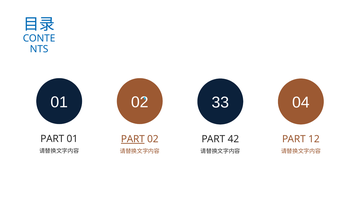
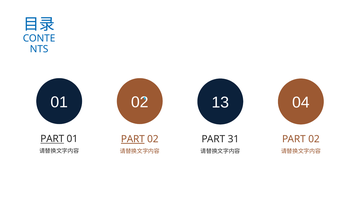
33: 33 -> 13 (220, 102)
PART underline: none -> present (52, 139)
42: 42 -> 31 (233, 139)
12: 12 -> 02 (314, 139)
